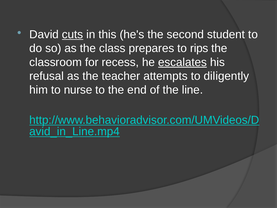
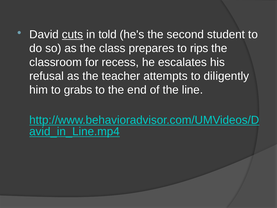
this: this -> told (108, 34)
escalates underline: present -> none (183, 62)
nurse: nurse -> grabs (78, 90)
